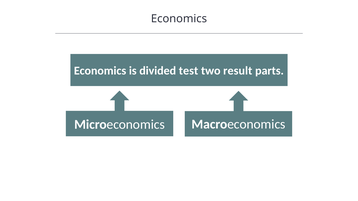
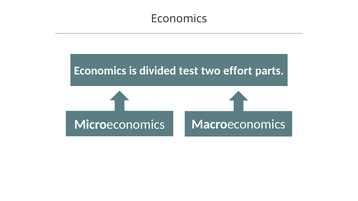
result: result -> effort (238, 71)
